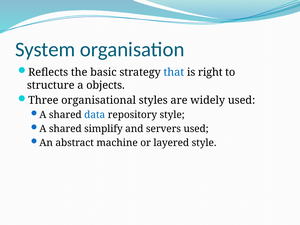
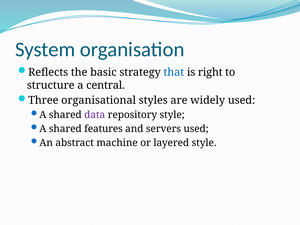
objects: objects -> central (106, 85)
data colour: blue -> purple (95, 115)
simplify: simplify -> features (103, 129)
